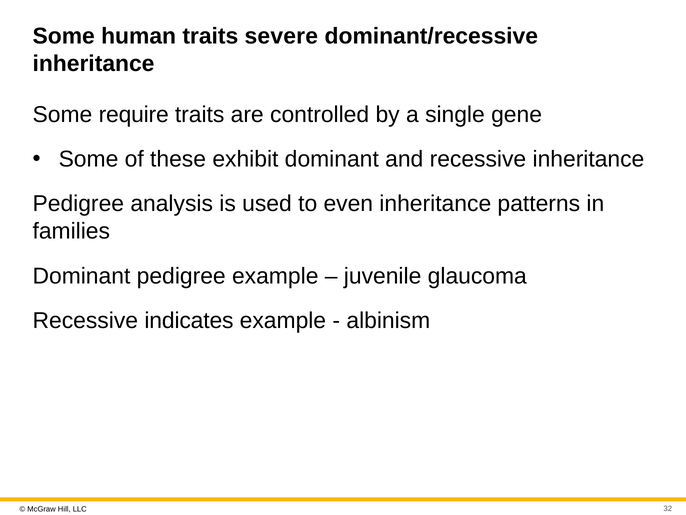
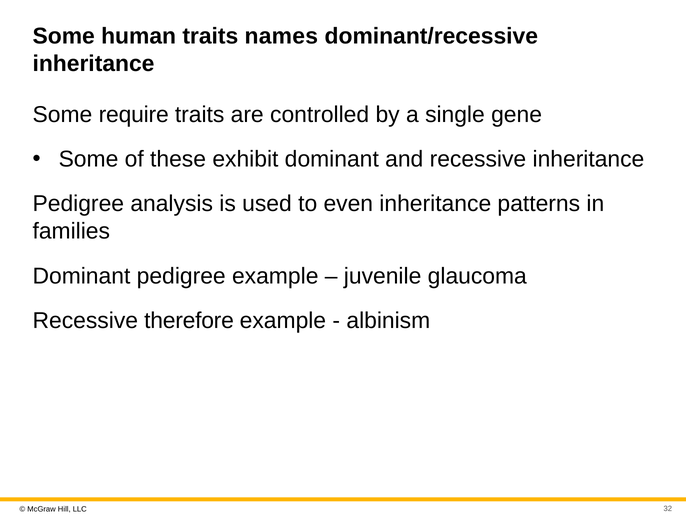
severe: severe -> names (281, 36)
indicates: indicates -> therefore (189, 320)
